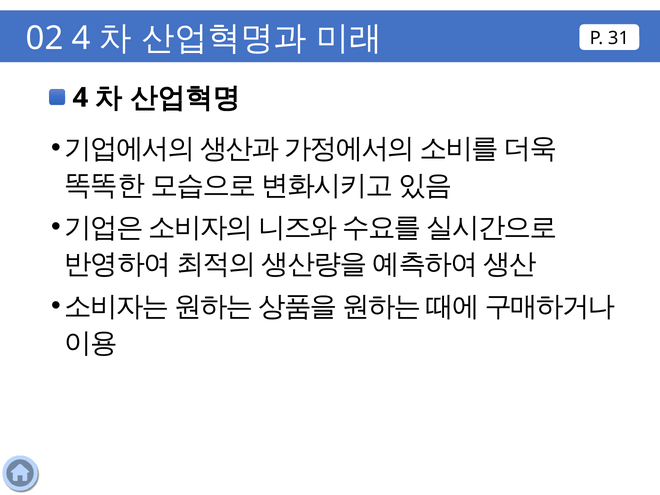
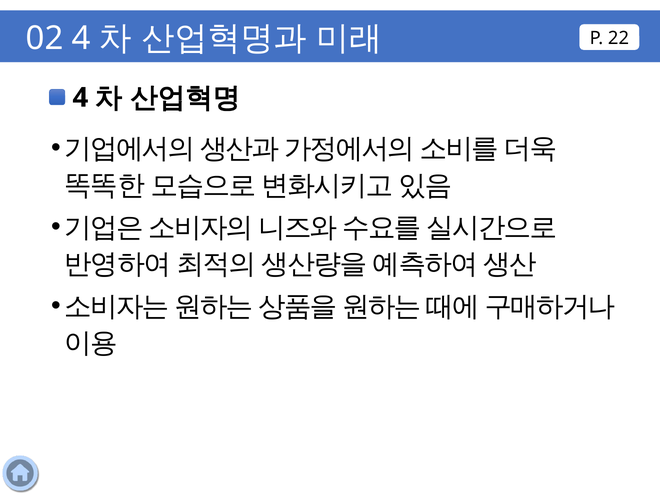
31: 31 -> 22 (619, 38)
